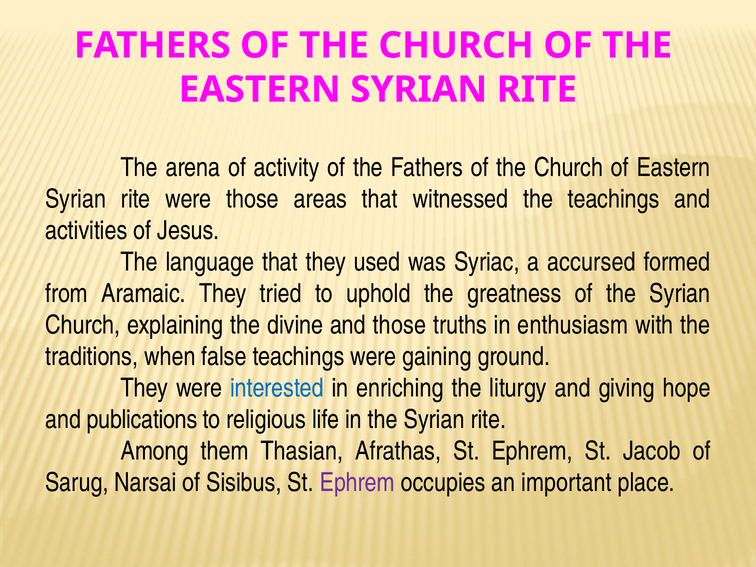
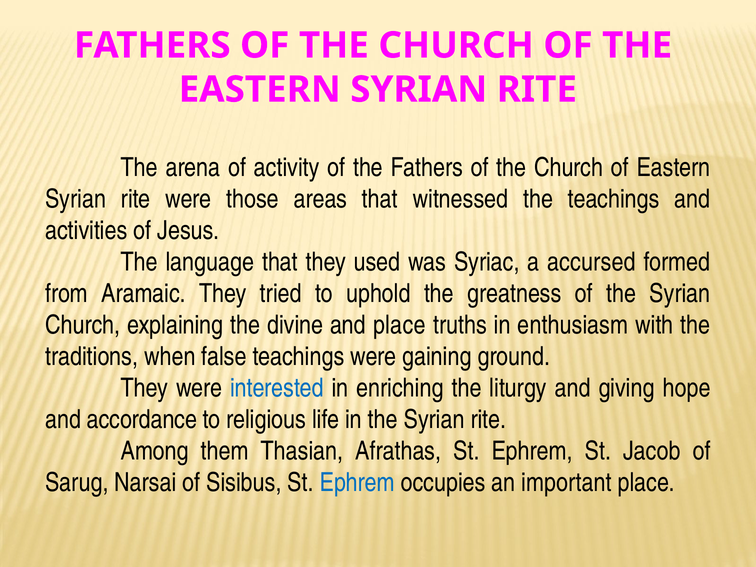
and those: those -> place (399, 325)
publications: publications -> accordance (142, 420)
Ephrem colour: purple -> blue (357, 483)
